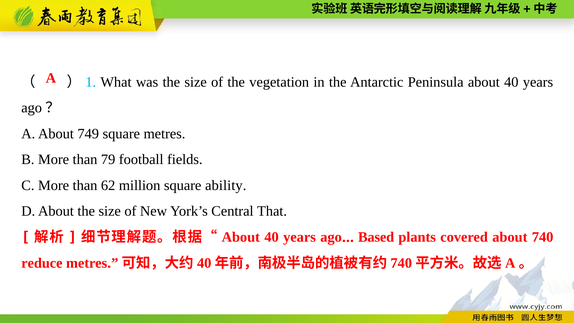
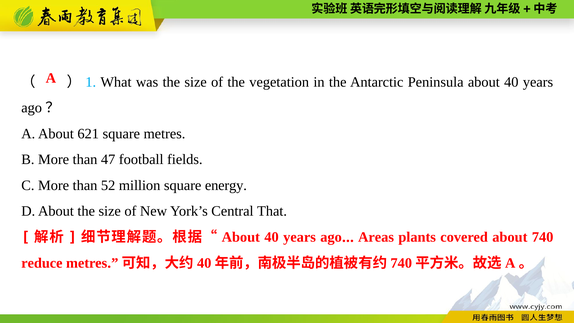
749: 749 -> 621 (88, 134)
79: 79 -> 47 (108, 160)
62: 62 -> 52 (108, 185)
ability: ability -> energy (226, 185)
Based: Based -> Areas (376, 237)
